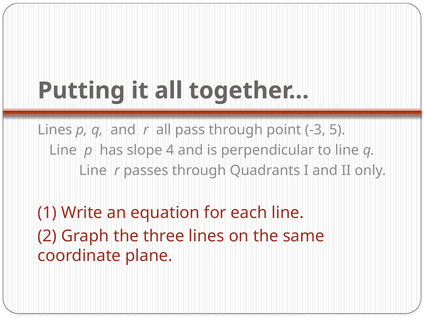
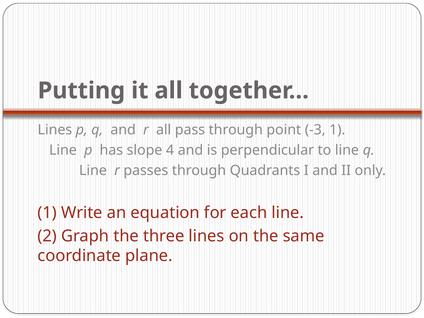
-3 5: 5 -> 1 (337, 130)
